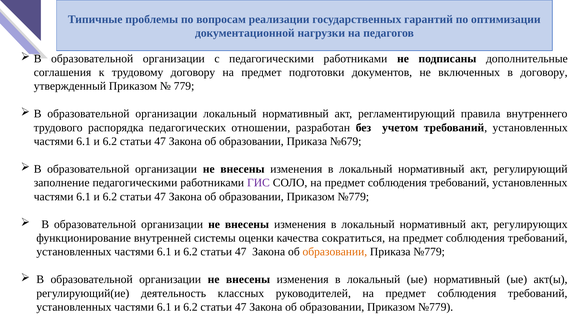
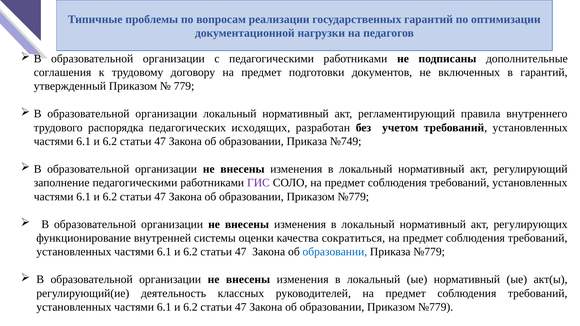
в договору: договору -> гарантий (544, 72)
отношении: отношении -> исходящих (261, 128)
№679: №679 -> №749 (346, 142)
образовании colour: orange -> blue (335, 252)
